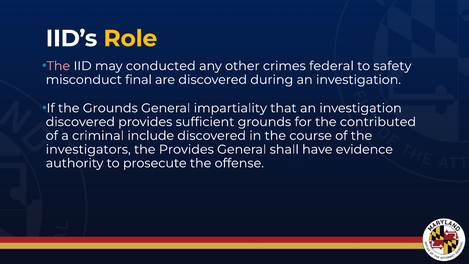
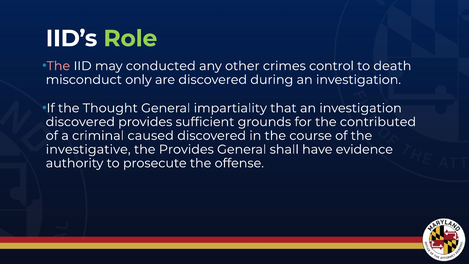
Role colour: yellow -> light green (130, 38)
federal: federal -> control (332, 66)
safety: safety -> death (392, 66)
final: final -> only (138, 80)
the Grounds: Grounds -> Thought (110, 108)
include: include -> caused (151, 136)
investigators: investigators -> investigative (88, 149)
